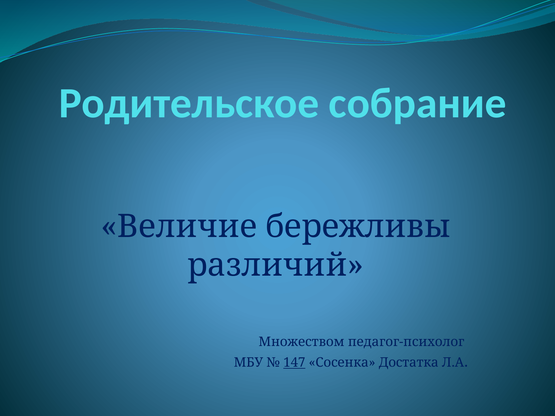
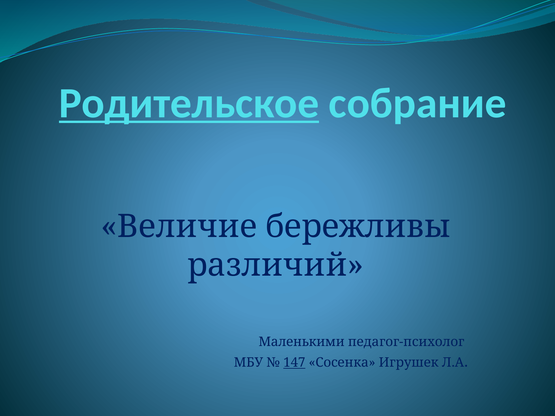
Родительское underline: none -> present (189, 103)
Множеством: Множеством -> Маленькими (302, 342)
Достатка: Достатка -> Игрушек (409, 363)
